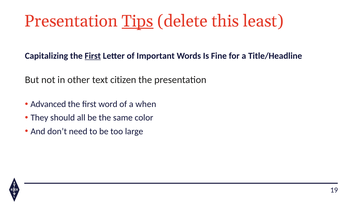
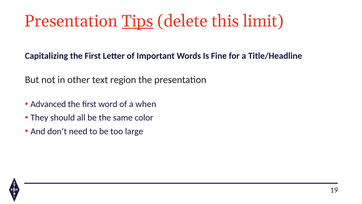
least: least -> limit (263, 21)
First underline: present -> none (93, 56)
citizen: citizen -> region (123, 80)
